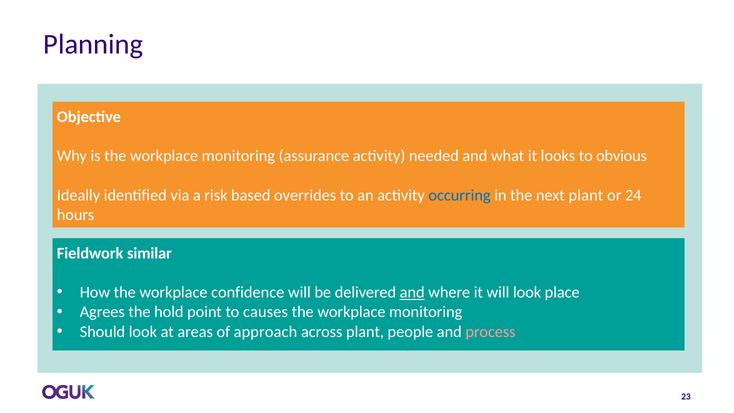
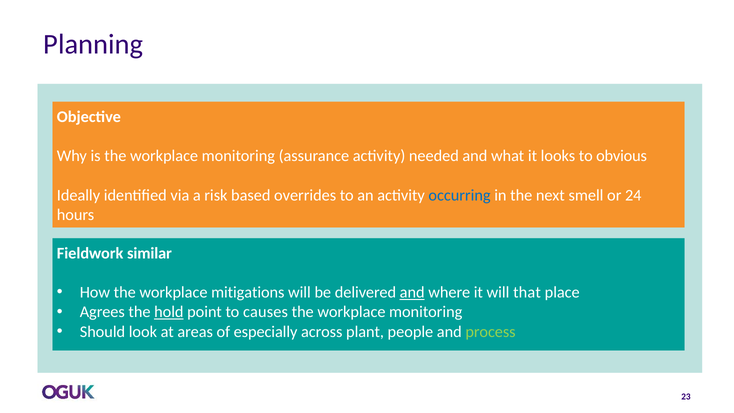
next plant: plant -> smell (586, 195)
confidence: confidence -> mitigations (248, 292)
will look: look -> that (527, 292)
hold underline: none -> present (169, 312)
approach: approach -> especially (266, 332)
process colour: pink -> light green (490, 332)
